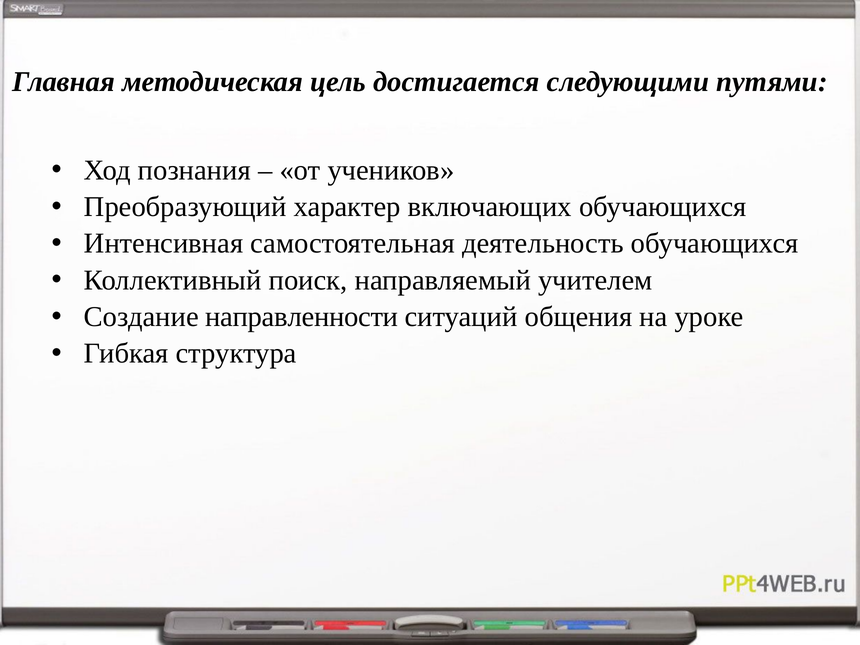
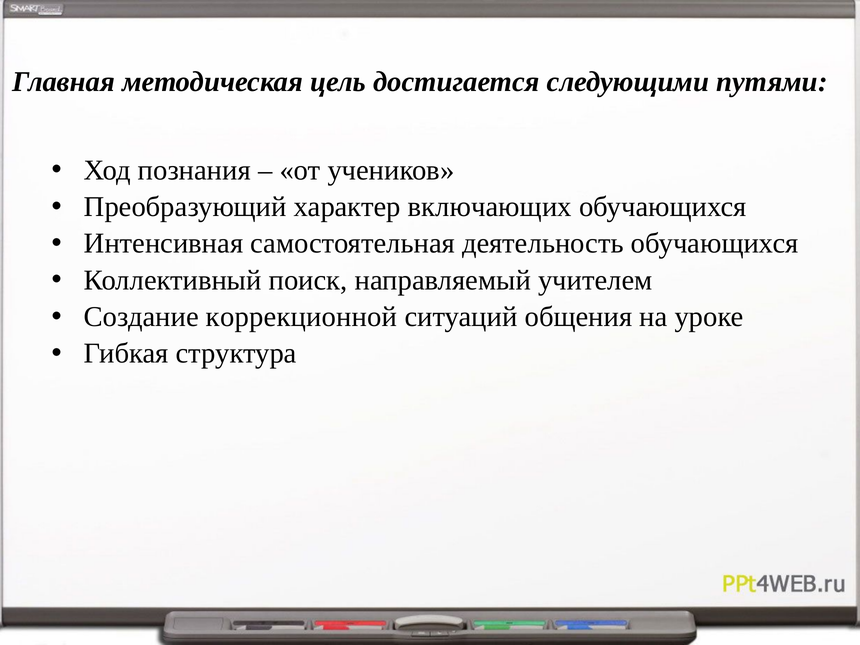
направленности: направленности -> коррекционной (302, 317)
